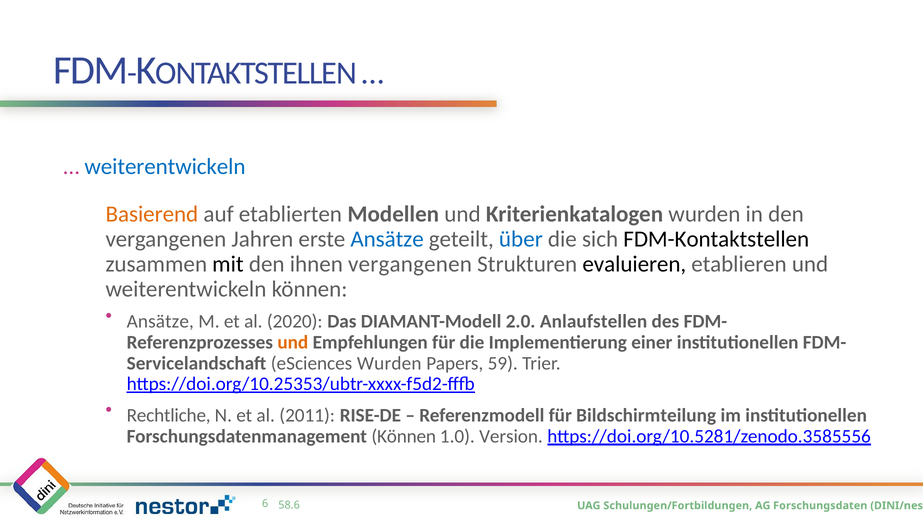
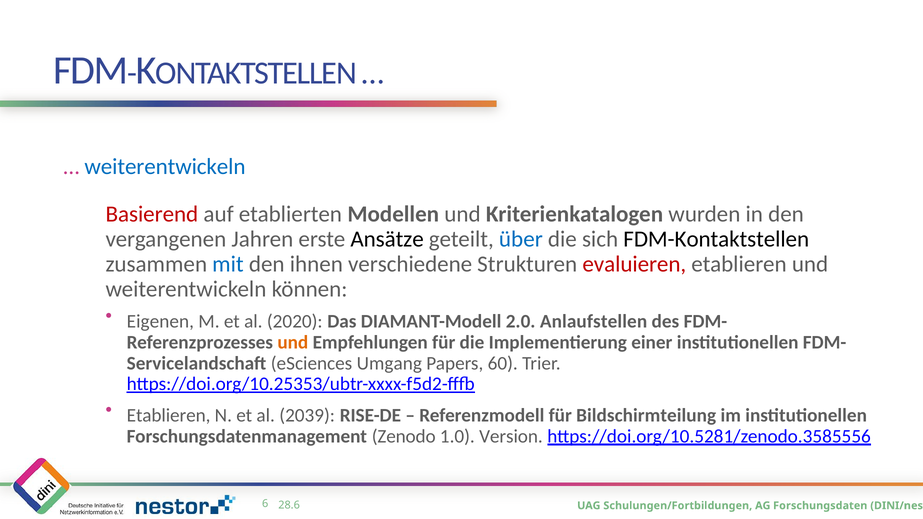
Basierend colour: orange -> red (152, 214)
Ansätze colour: blue -> black (387, 239)
mit colour: black -> blue (228, 264)
ihnen vergangenen: vergangenen -> verschiedene (410, 264)
evaluieren colour: black -> red (634, 264)
Ansätze: Ansätze -> Eigenen (160, 322)
eSciences Wurden: Wurden -> Umgang (389, 363)
59: 59 -> 60 (503, 363)
Rechtliche: Rechtliche -> Etablieren (169, 416)
2011: 2011 -> 2039 (307, 416)
Forschungsdatenmanagement Können: Können -> Zenodo (404, 436)
58.6: 58.6 -> 28.6 (289, 505)
